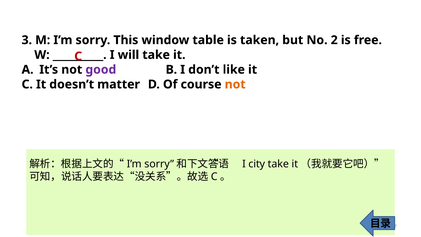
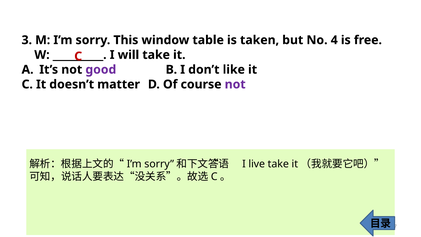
2: 2 -> 4 (334, 40)
not colour: orange -> purple (235, 84)
city: city -> live (257, 164)
